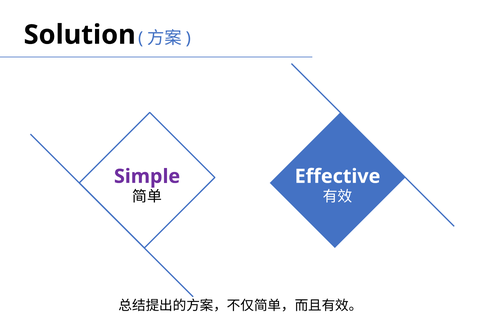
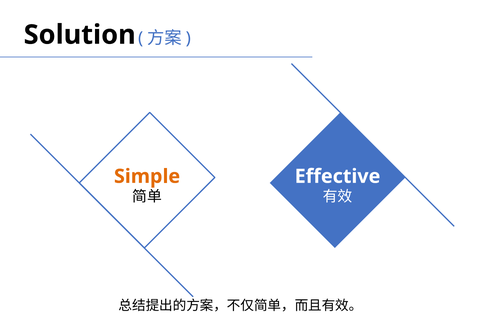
Simple colour: purple -> orange (147, 176)
